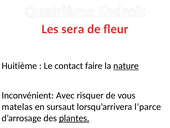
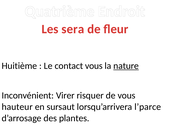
contact faire: faire -> vous (94, 66)
Avec: Avec -> Virer (65, 95)
matelas: matelas -> hauteur (17, 106)
plantes underline: present -> none (74, 118)
